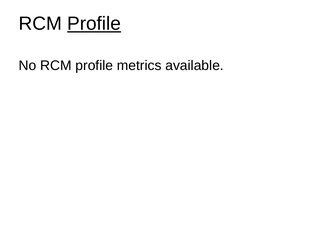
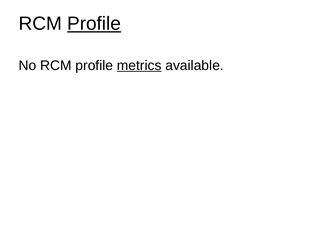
metrics underline: none -> present (139, 65)
